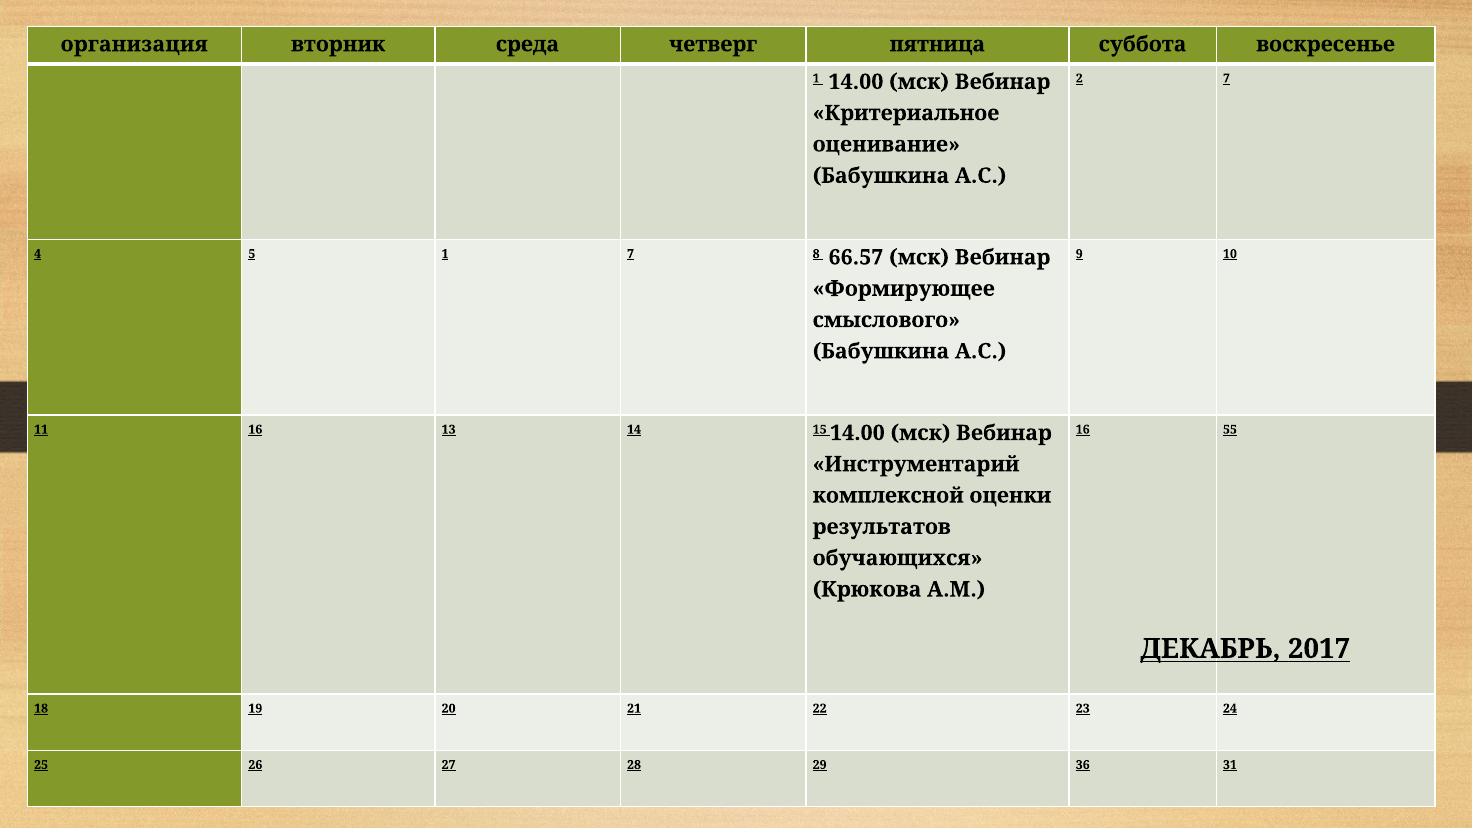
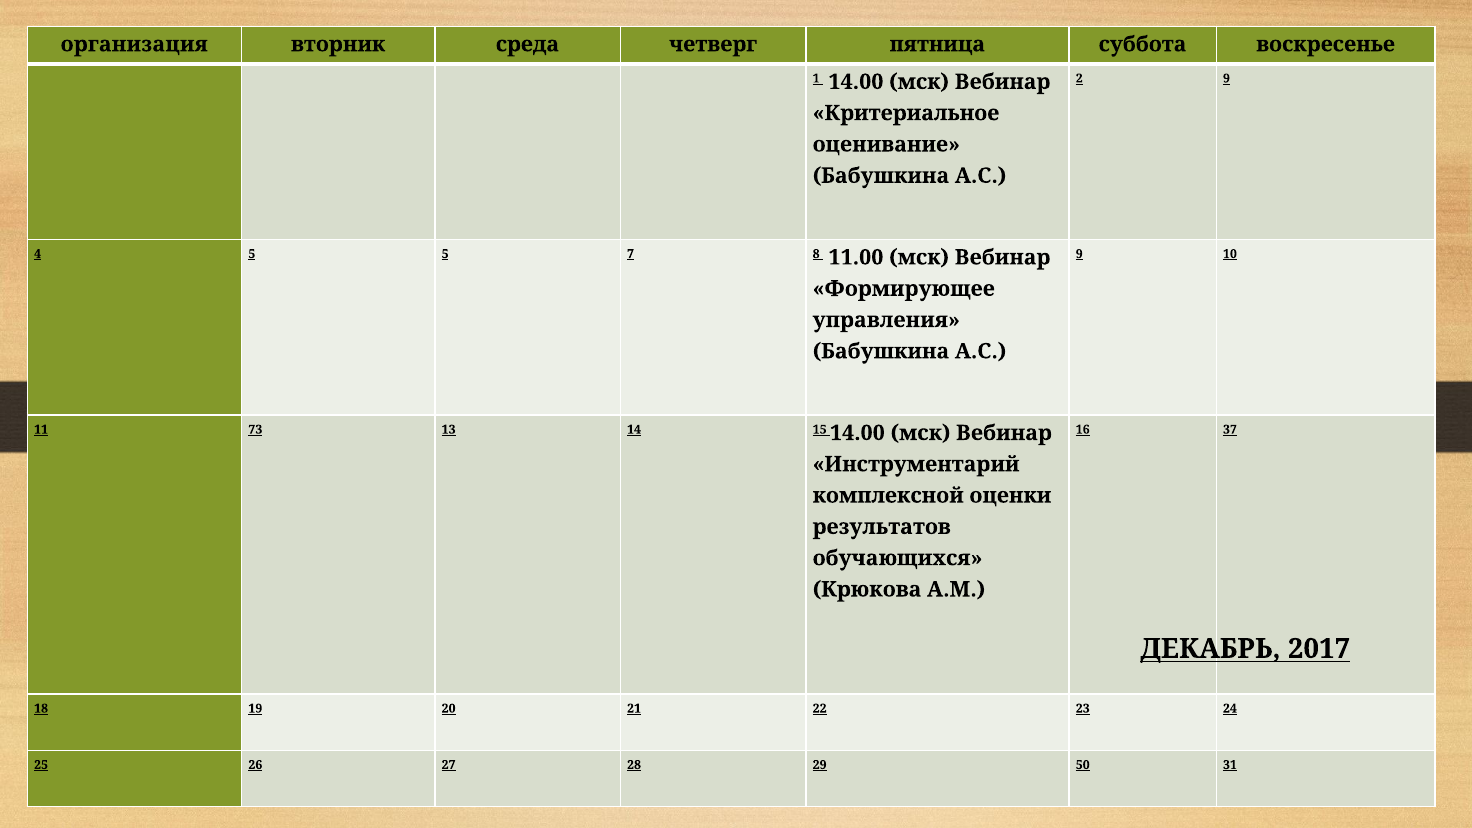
2 7: 7 -> 9 (1226, 78)
5 1: 1 -> 5 (445, 254)
66.57: 66.57 -> 11.00 (856, 257)
смыслового: смыслового -> управления (886, 320)
11 16: 16 -> 73 (255, 430)
55: 55 -> 37 (1230, 430)
36: 36 -> 50 (1083, 765)
